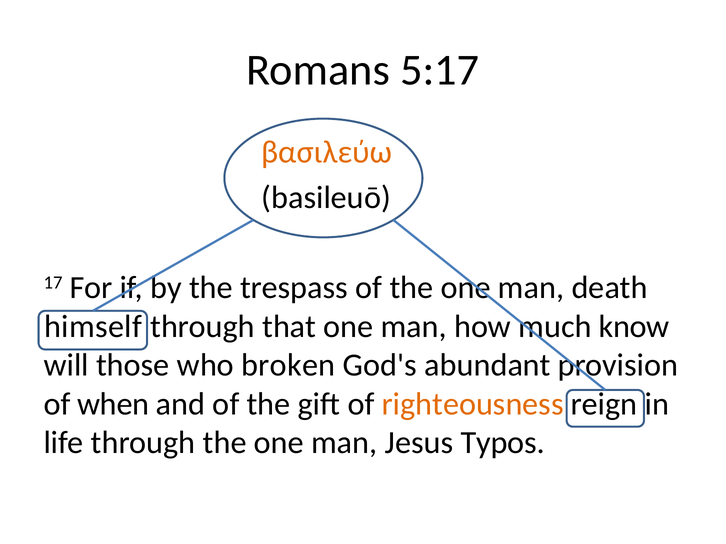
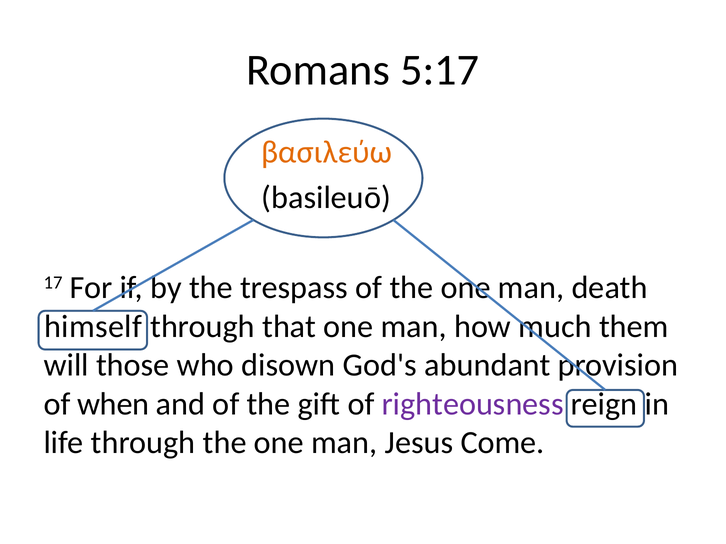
know: know -> them (634, 327)
broken: broken -> disown (288, 365)
righteousness colour: orange -> purple (473, 404)
Typos: Typos -> Come (503, 443)
